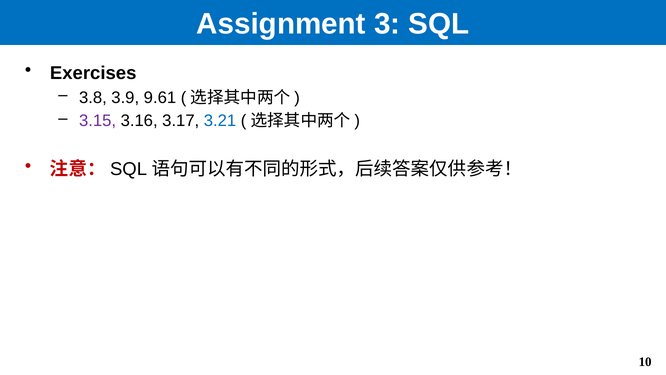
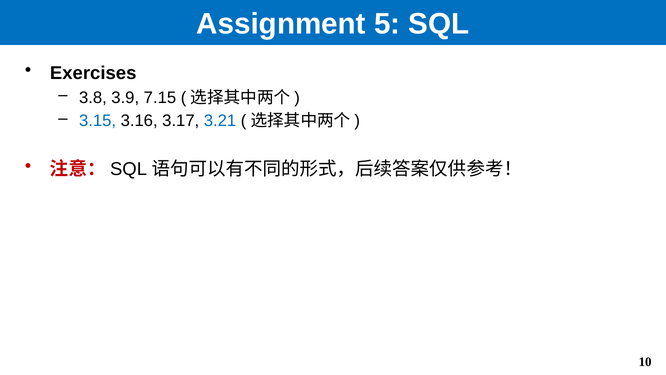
3: 3 -> 5 (387, 24)
9.61: 9.61 -> 7.15 (160, 98)
3.15 colour: purple -> blue (98, 121)
